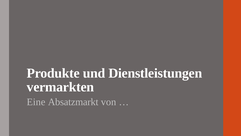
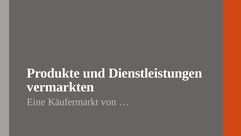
Absatzmarkt: Absatzmarkt -> Käufermarkt (73, 102)
